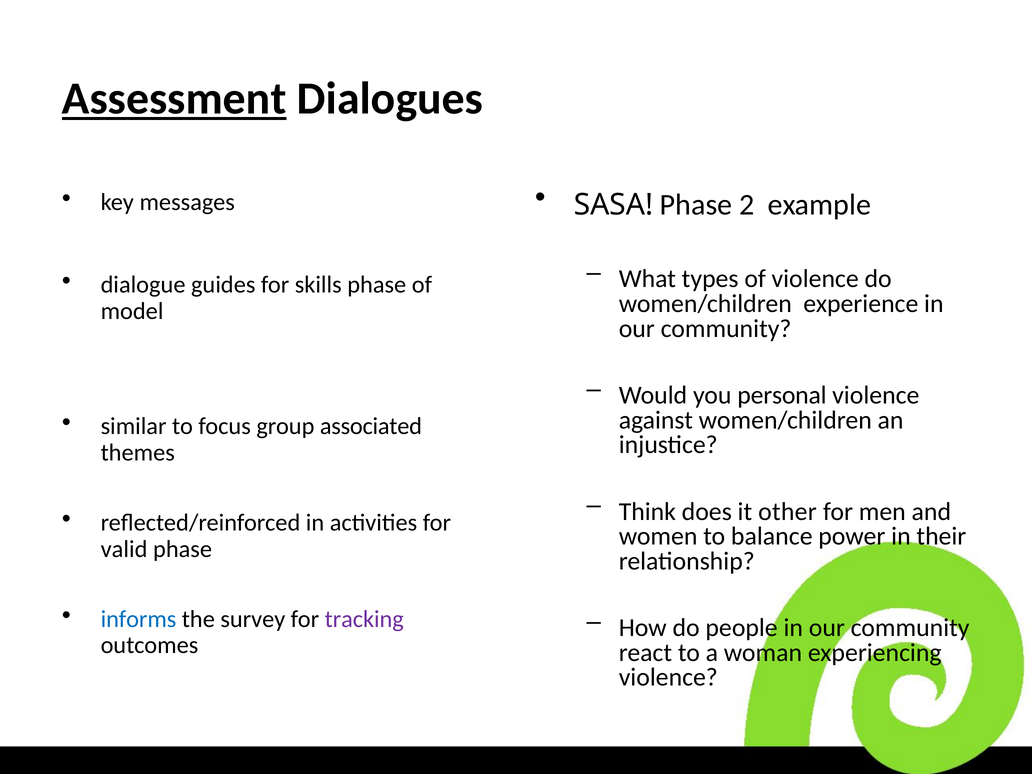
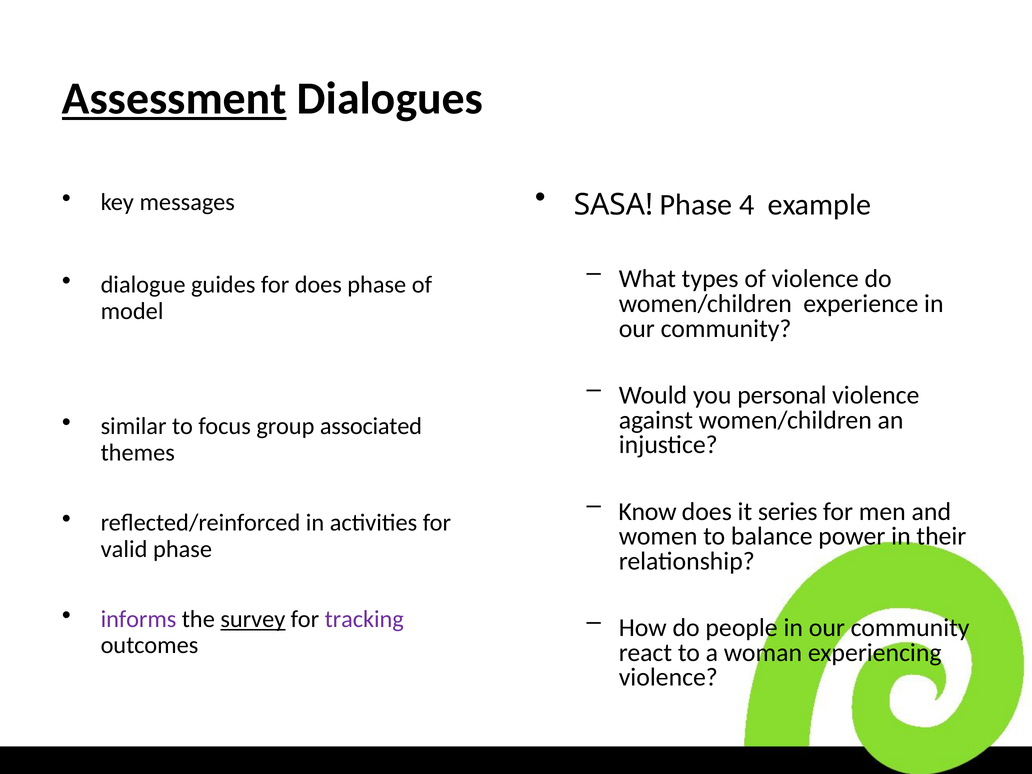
2: 2 -> 4 (747, 205)
for skills: skills -> does (318, 285)
Think: Think -> Know (647, 512)
other: other -> series (788, 512)
informs colour: blue -> purple (138, 619)
survey underline: none -> present (253, 619)
